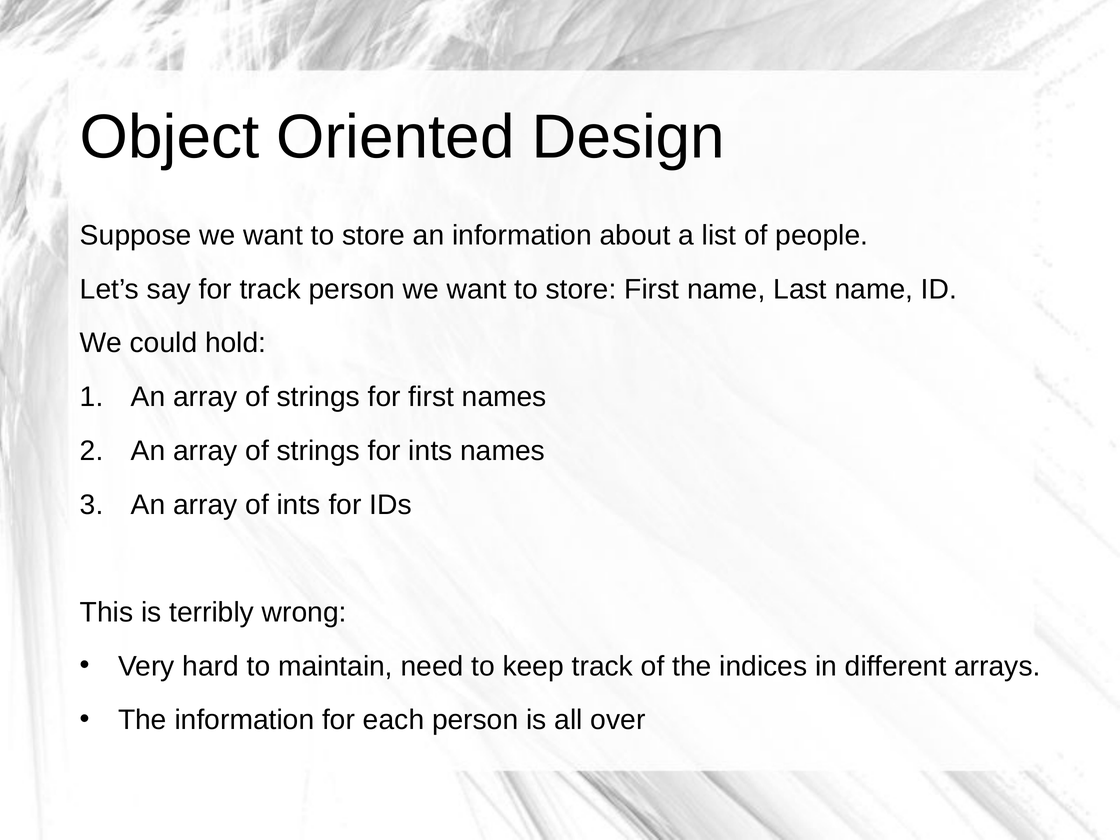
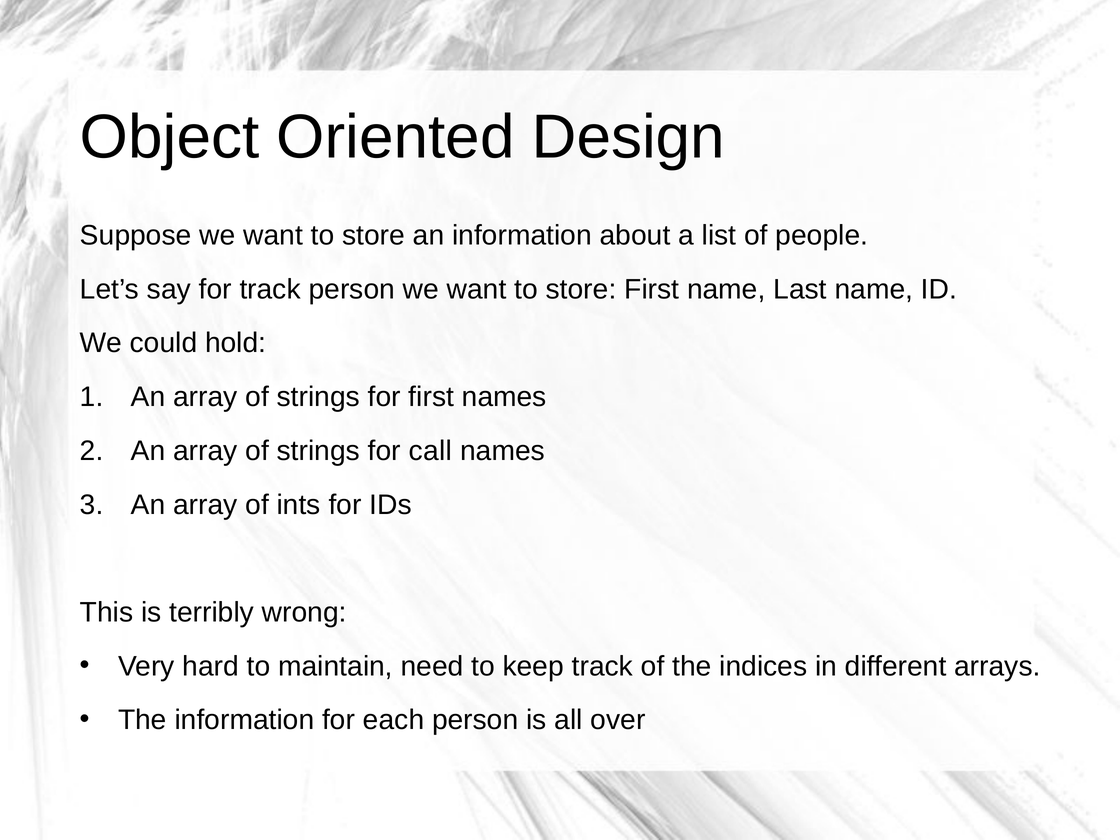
for ints: ints -> call (430, 451)
